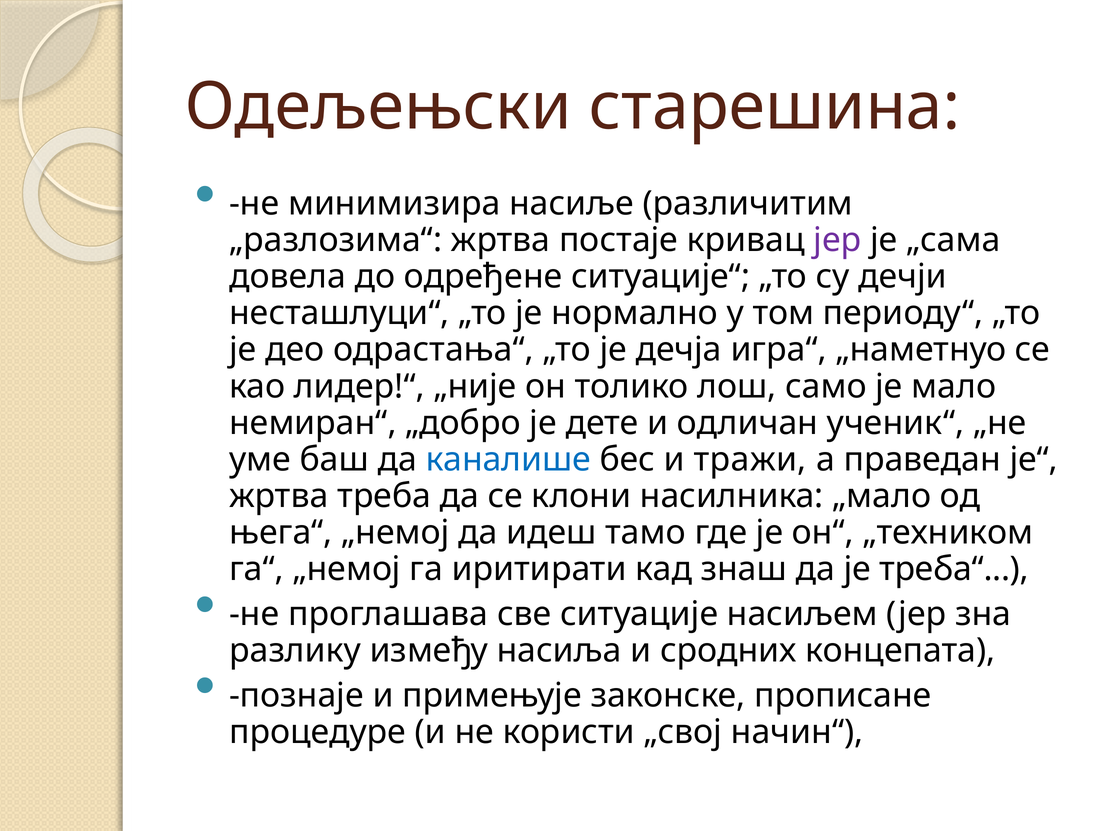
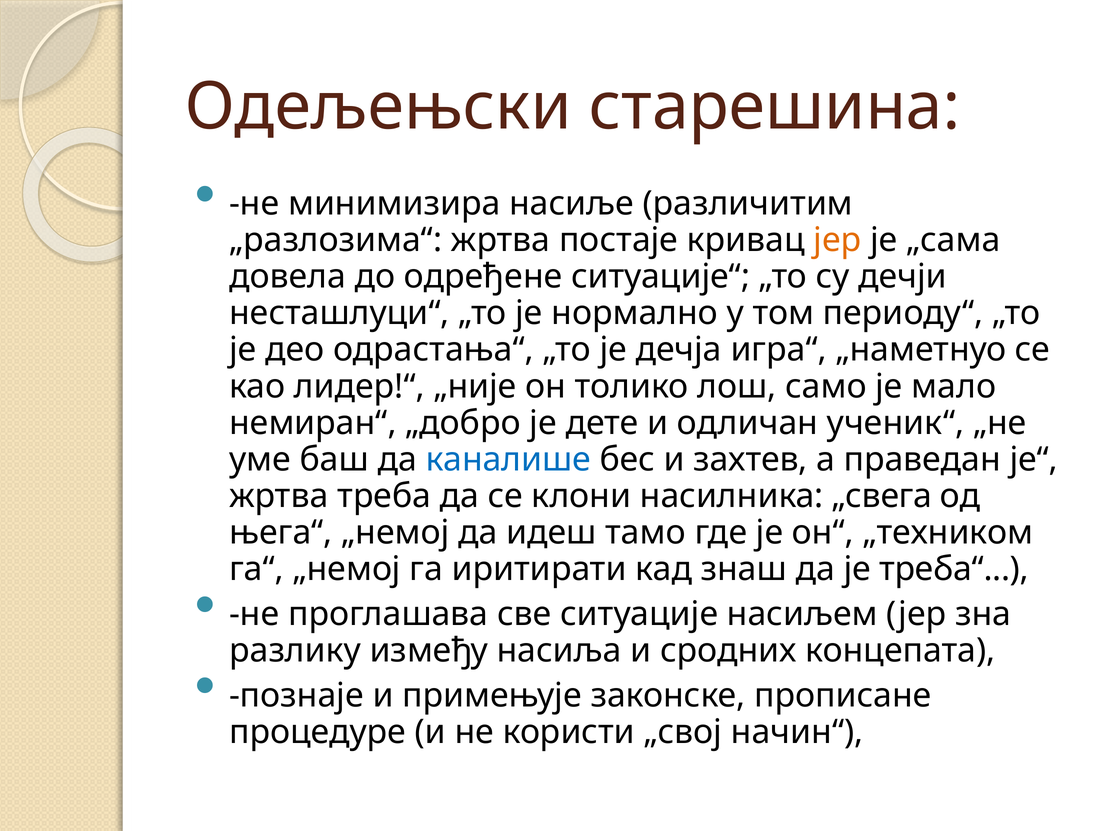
јер colour: purple -> orange (837, 240)
тражи: тражи -> захтев (750, 459)
„мало: „мало -> „свега (882, 496)
